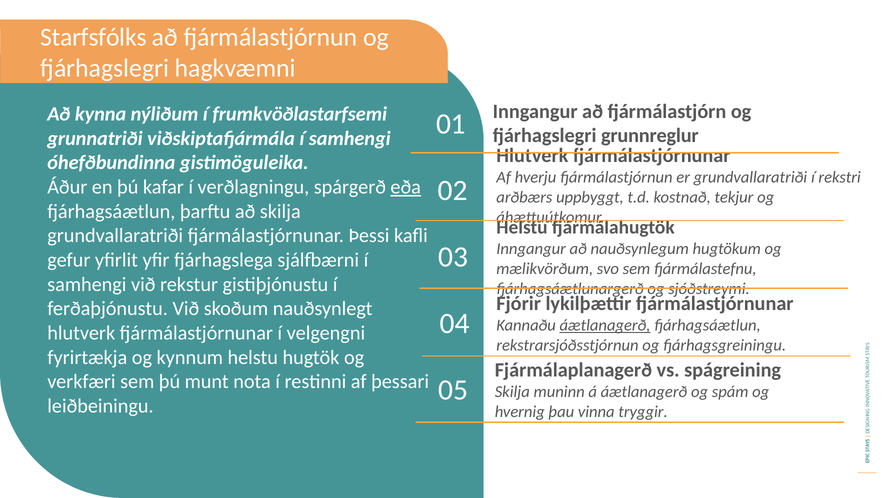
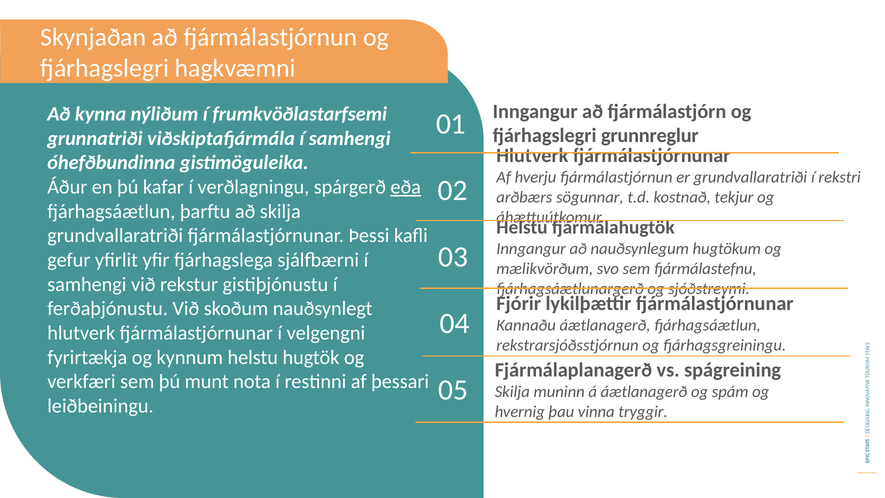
Starfsfólks: Starfsfólks -> Skynjaðan (93, 37)
uppbyggt: uppbyggt -> sögunnar (590, 197)
áætlanagerð underline: present -> none (605, 325)
